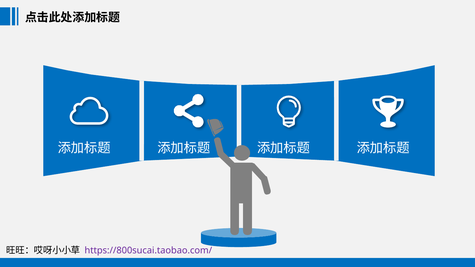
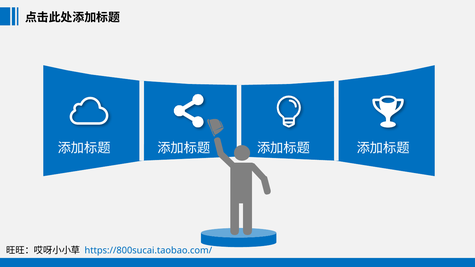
https://800sucai.taobao.com/ colour: purple -> blue (148, 251)
